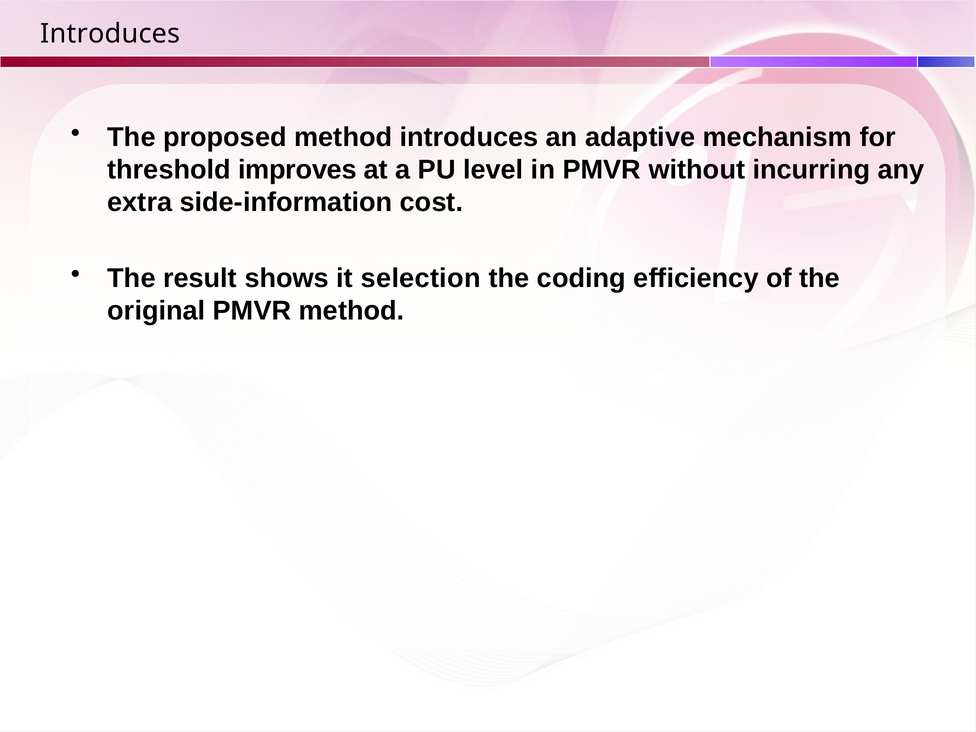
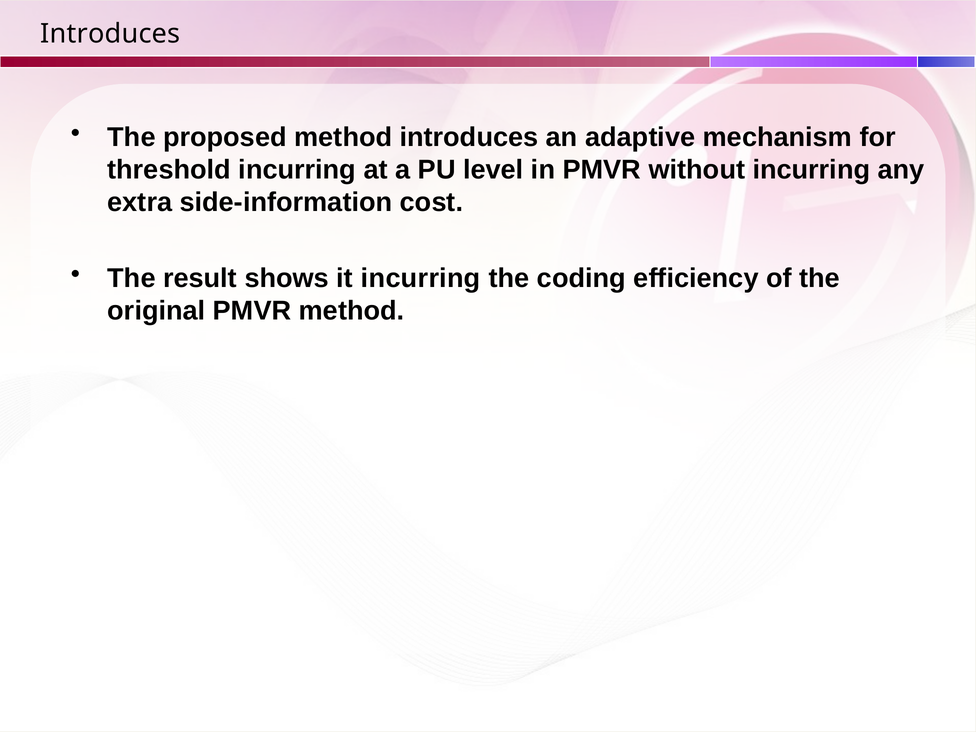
threshold improves: improves -> incurring (297, 170)
it selection: selection -> incurring (421, 278)
